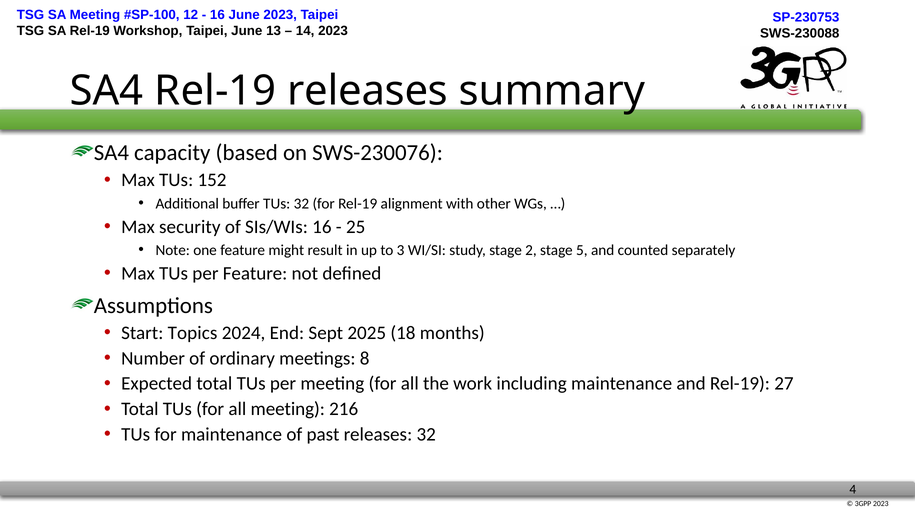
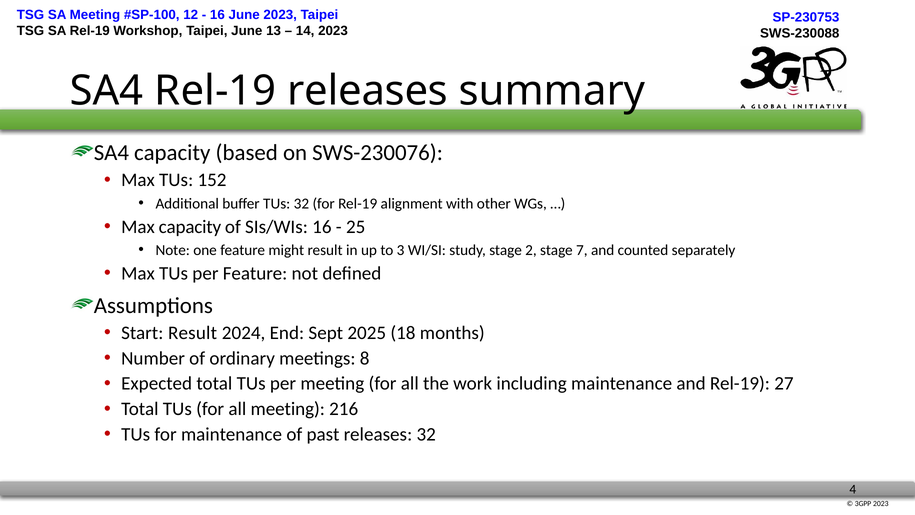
Max security: security -> capacity (190, 227)
5: 5 -> 7 (582, 250)
Start Topics: Topics -> Result (193, 333)
